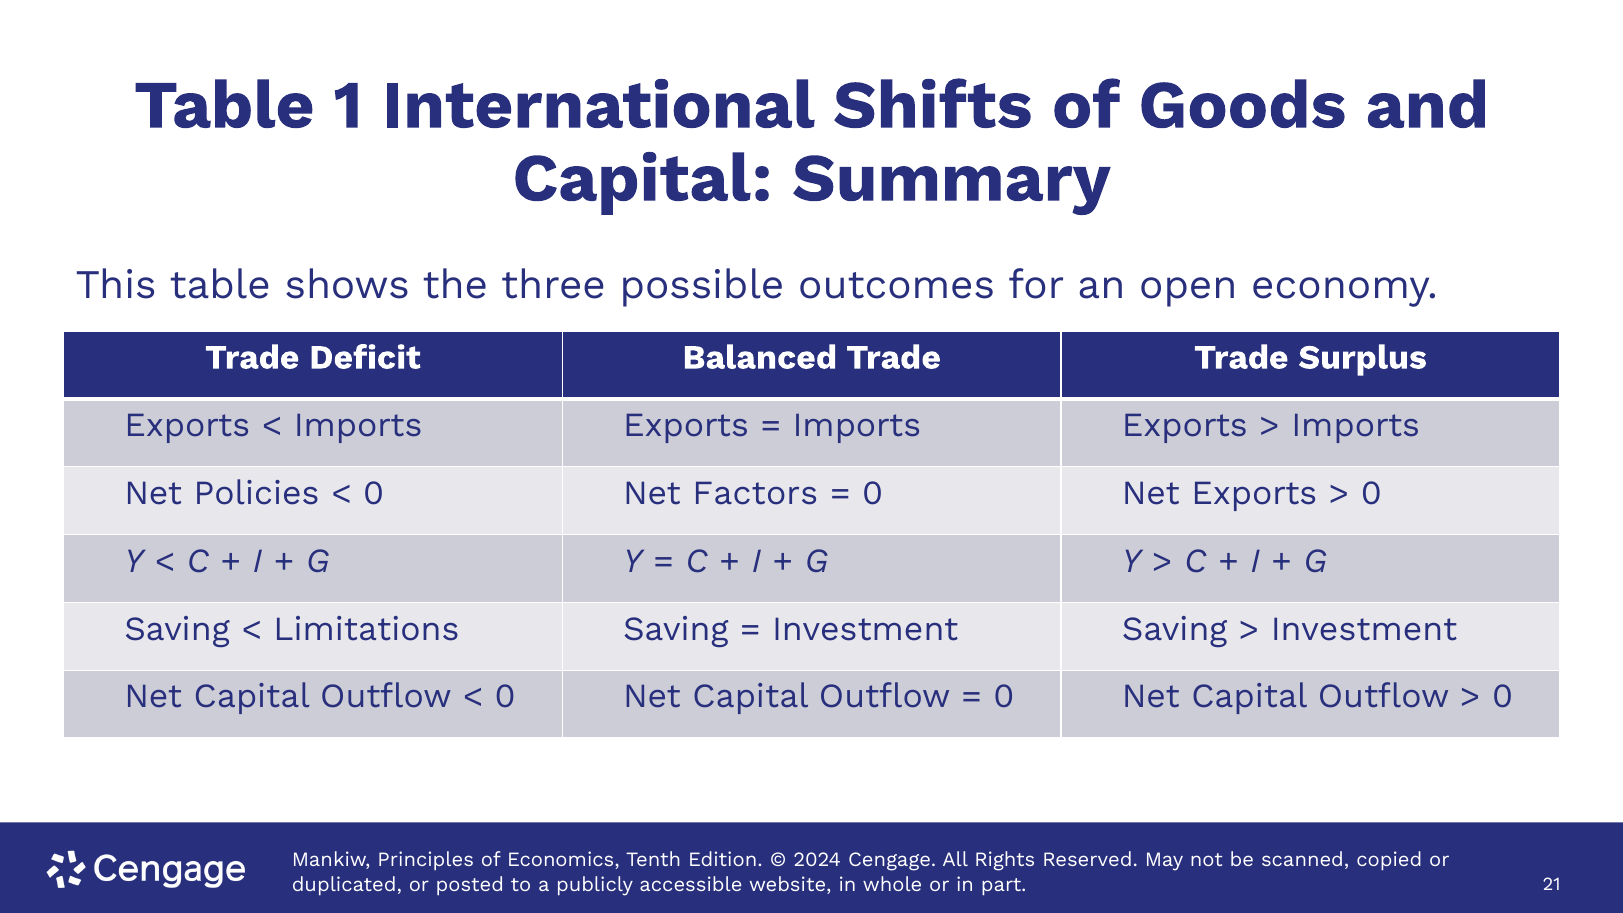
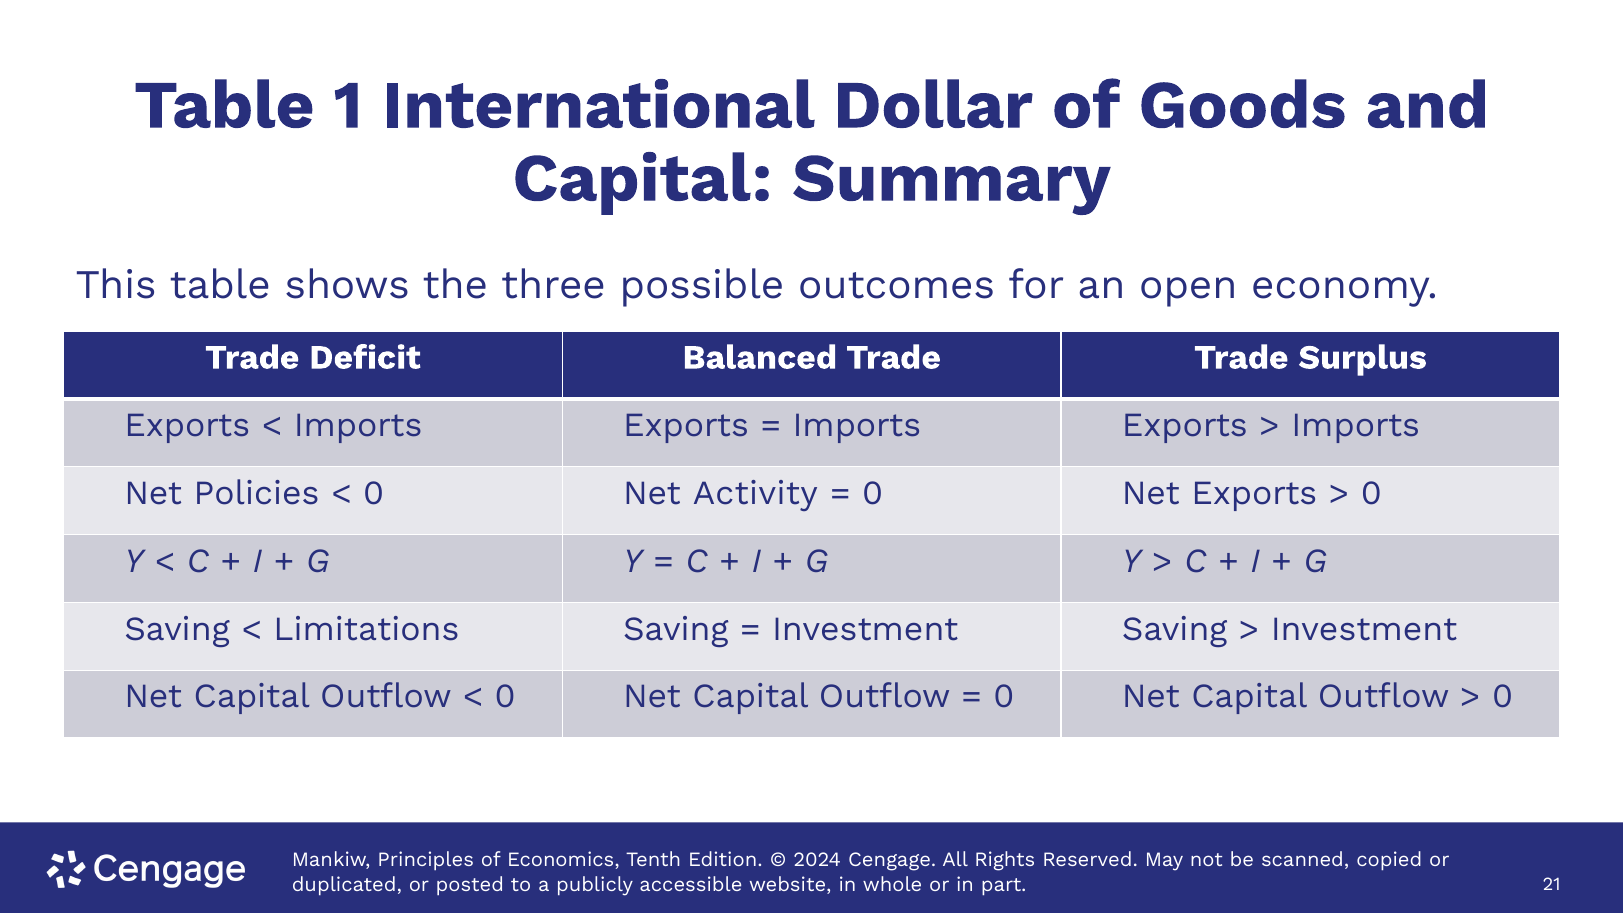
Shifts: Shifts -> Dollar (933, 105)
Factors: Factors -> Activity (755, 493)
